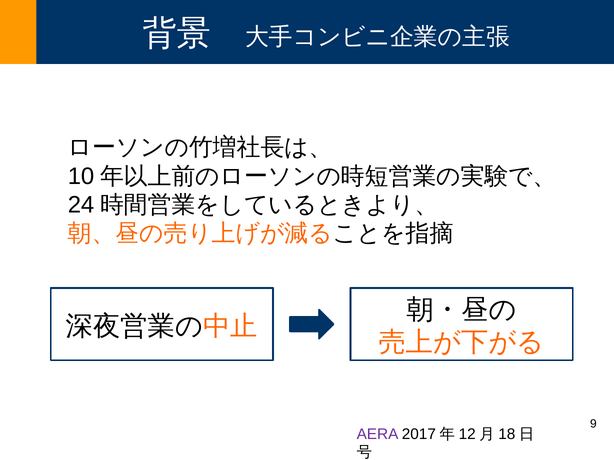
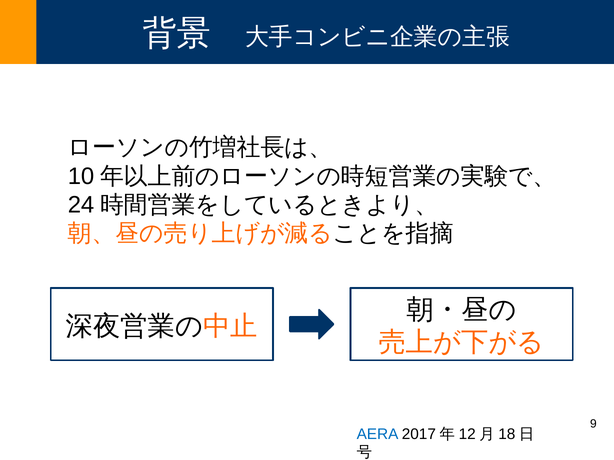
AERA colour: purple -> blue (377, 434)
